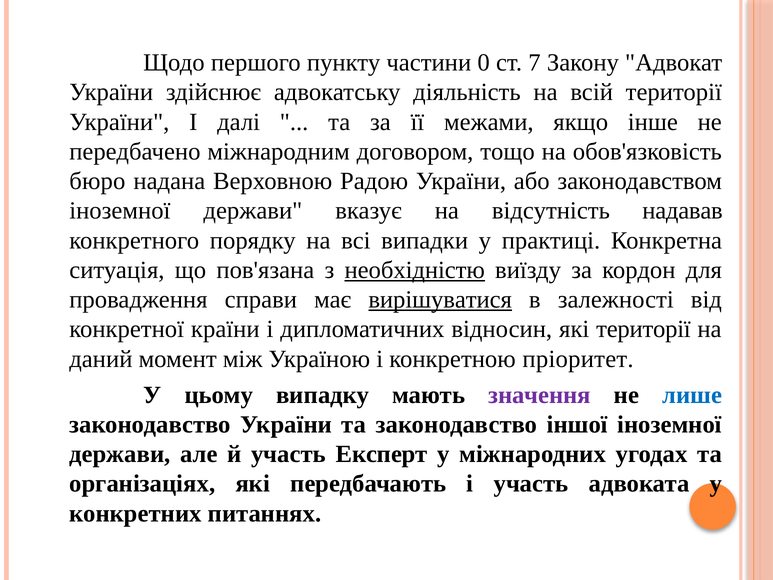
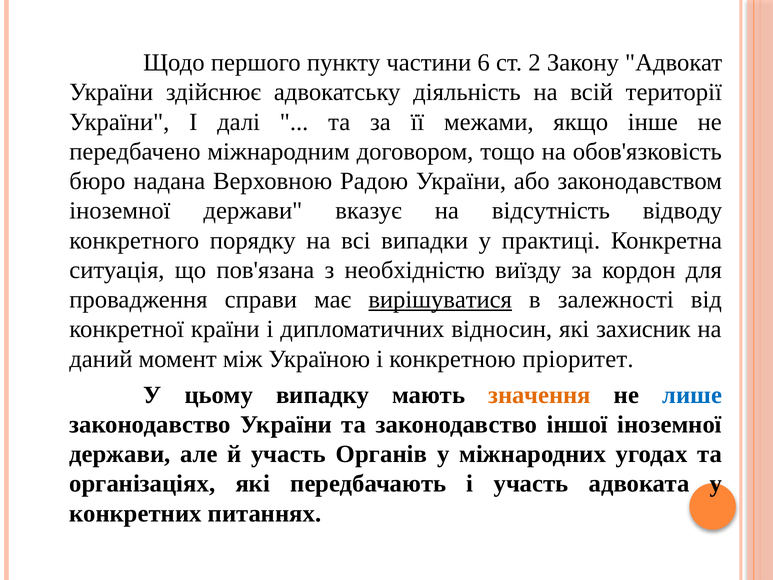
0: 0 -> 6 (484, 63)
7: 7 -> 2 (535, 63)
надавав: надавав -> відводу (682, 211)
необхідністю underline: present -> none (415, 270)
які території: території -> захисник (643, 329)
значення colour: purple -> orange (540, 395)
Експерт: Експерт -> Органів (381, 454)
